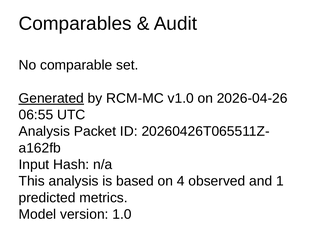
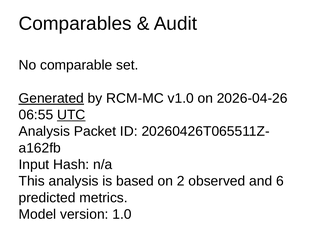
UTC underline: none -> present (71, 115)
4: 4 -> 2 (181, 181)
1: 1 -> 6 (280, 181)
